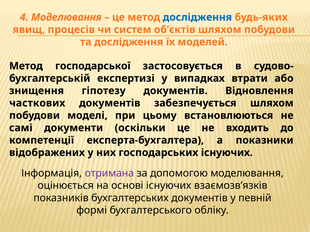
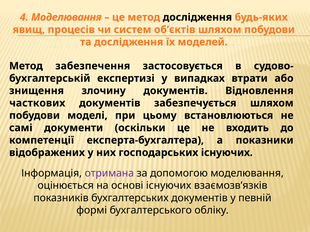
дослідження colour: blue -> black (197, 17)
господарської: господарської -> забезпечення (93, 66)
гіпотезу: гіпотезу -> злочину (104, 91)
